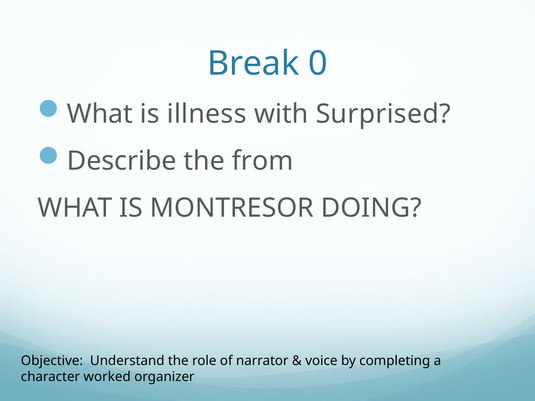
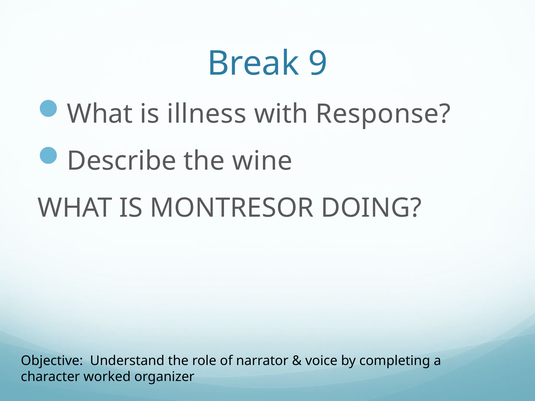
0: 0 -> 9 (318, 64)
Surprised: Surprised -> Response (383, 114)
from: from -> wine (262, 161)
